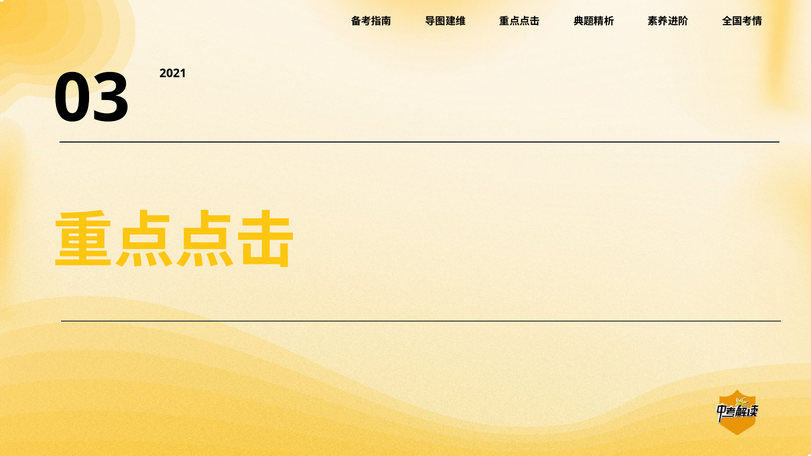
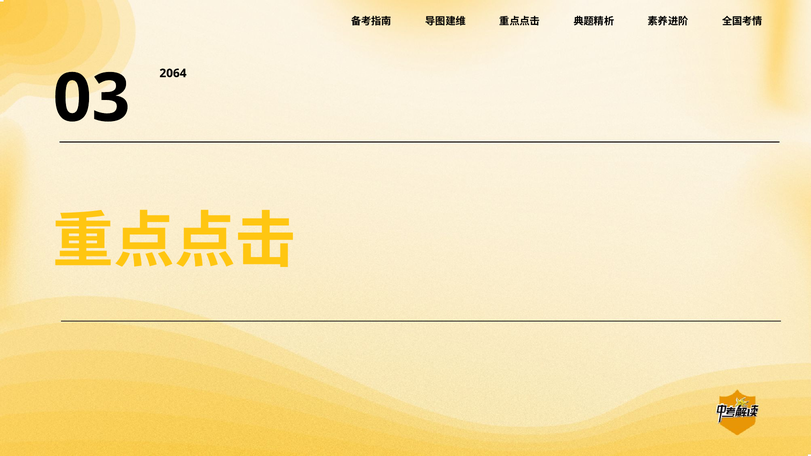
2021: 2021 -> 2064 (173, 73)
